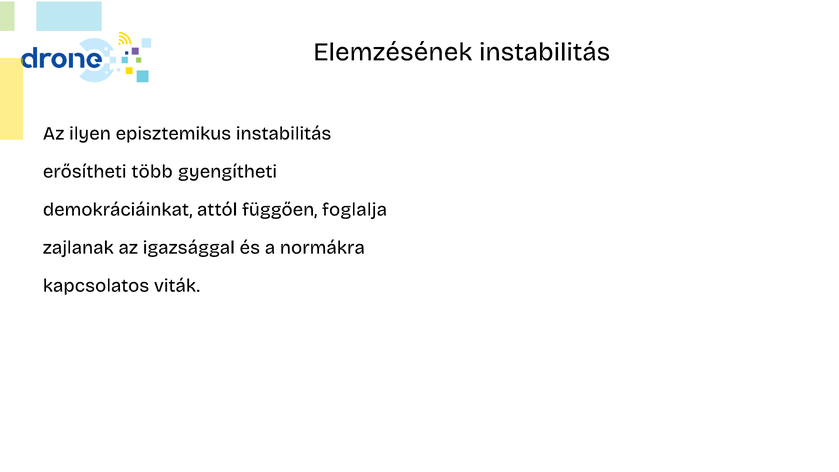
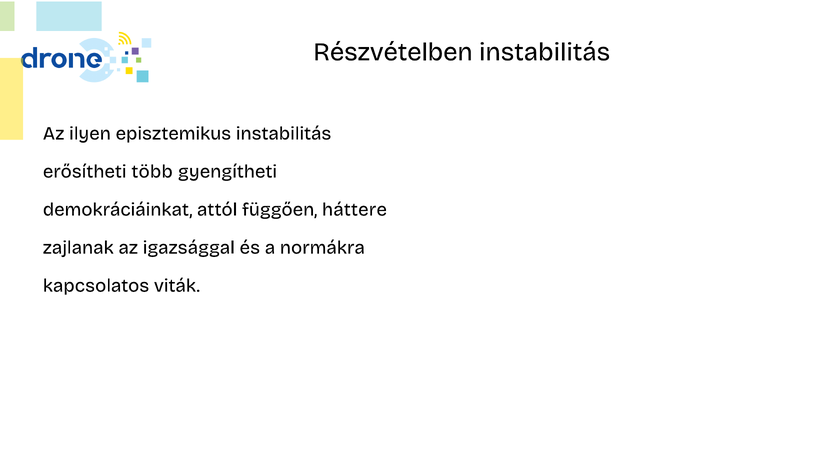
Elemzésének: Elemzésének -> Részvételben (393, 52)
foglalja: foglalja -> háttere (354, 209)
